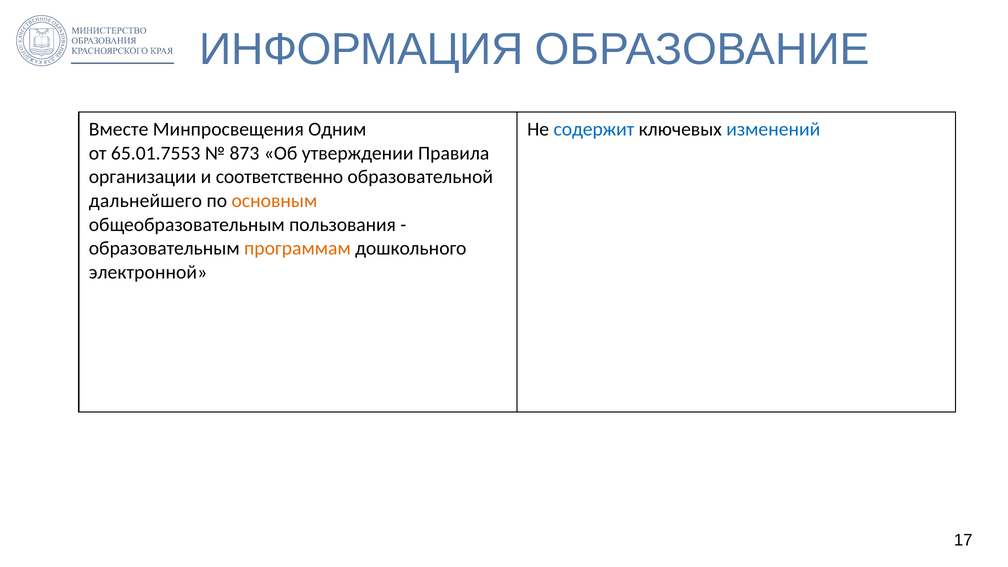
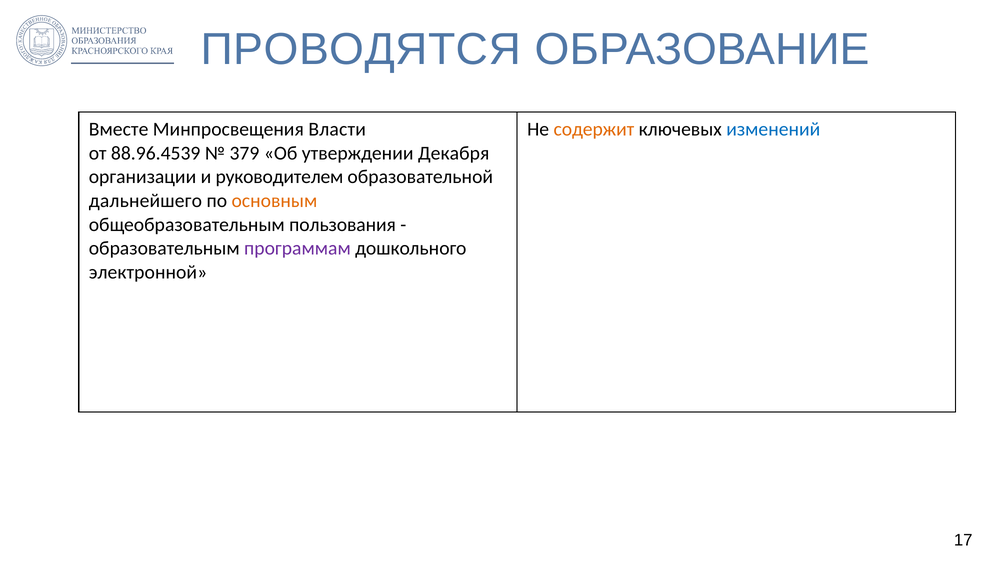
ИНФОРМАЦИЯ: ИНФОРМАЦИЯ -> ПРОВОДЯТСЯ (361, 50)
Одним: Одним -> Власти (337, 129)
содержит colour: blue -> orange (594, 129)
65.01.7553: 65.01.7553 -> 88.96.4539 (156, 153)
873: 873 -> 379 (244, 153)
Правила: Правила -> Декабря (454, 153)
соответственно: соответственно -> руководителем (279, 177)
программам colour: orange -> purple (297, 248)
